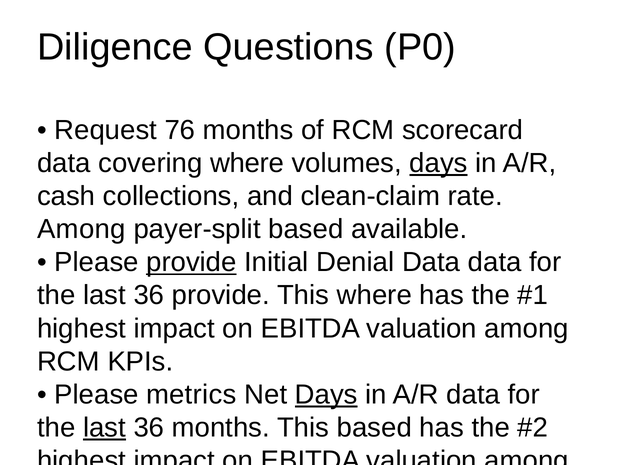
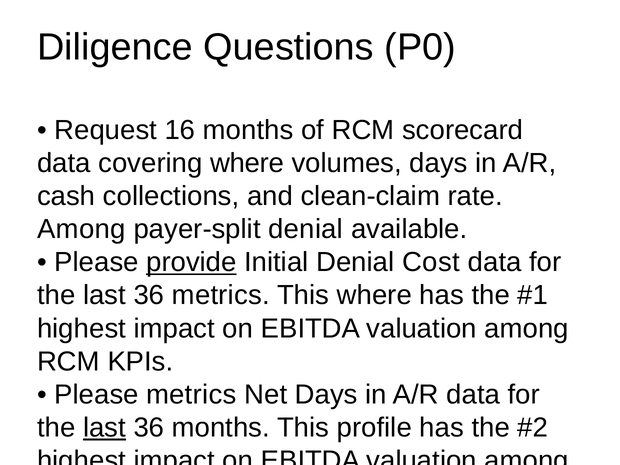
76: 76 -> 16 (180, 130)
days underline: present -> none (439, 163)
payer-split based: based -> denial (306, 229)
Denial Data: Data -> Cost (431, 262)
36 provide: provide -> metrics (221, 295)
Days underline: present -> none (326, 395)
This based: based -> profile (374, 428)
